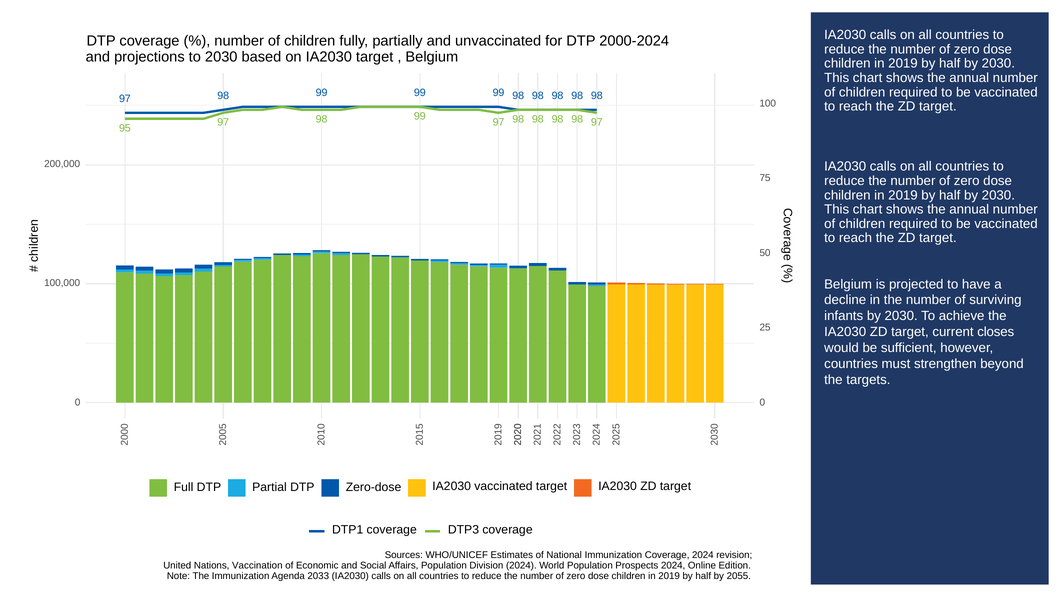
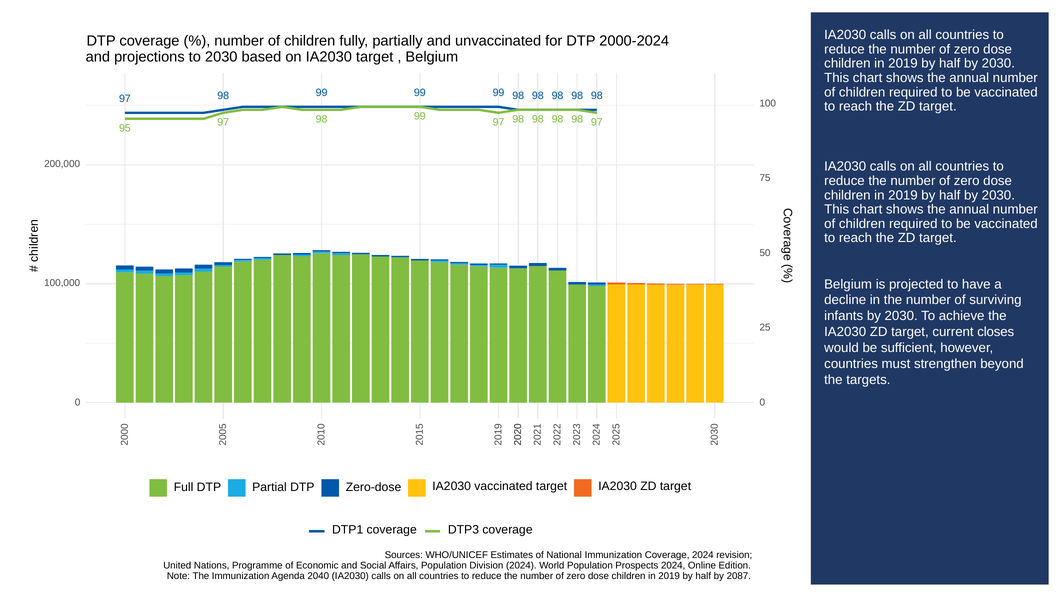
Vaccination: Vaccination -> Programme (257, 566)
2033: 2033 -> 2040 (318, 576)
2055: 2055 -> 2087 (739, 576)
